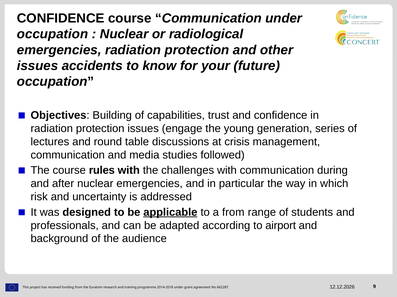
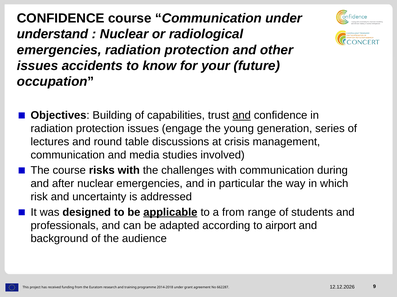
occupation: occupation -> understand (53, 34)
and underline: none -> present (242, 116)
followed: followed -> involved (223, 155)
rules: rules -> risks (102, 171)
